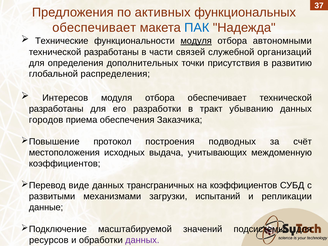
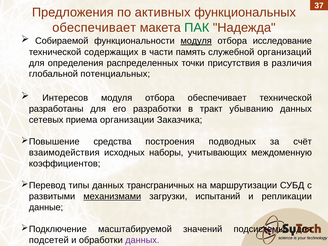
ПАК colour: blue -> green (197, 28)
Технические: Технические -> Собираемой (62, 41)
автономными: автономными -> исследование (282, 41)
разработаны: разработаны -> содержащих (111, 52)
связей: связей -> память (191, 52)
дополнительных: дополнительных -> распределенных (142, 63)
развитию: развитию -> различия (292, 63)
распределения: распределения -> потенциальных (115, 74)
городов: городов -> сетевых (46, 120)
обеспечения: обеспечения -> организации (127, 120)
протокол: протокол -> средства (113, 142)
местоположения: местоположения -> взаимодействия (64, 153)
выдача: выдача -> наборы (166, 153)
виде: виде -> типы (79, 185)
на коэффициентов: коэффициентов -> маршрутизации (244, 185)
механизмами underline: none -> present (112, 196)
ресурсов: ресурсов -> подсетей (49, 240)
